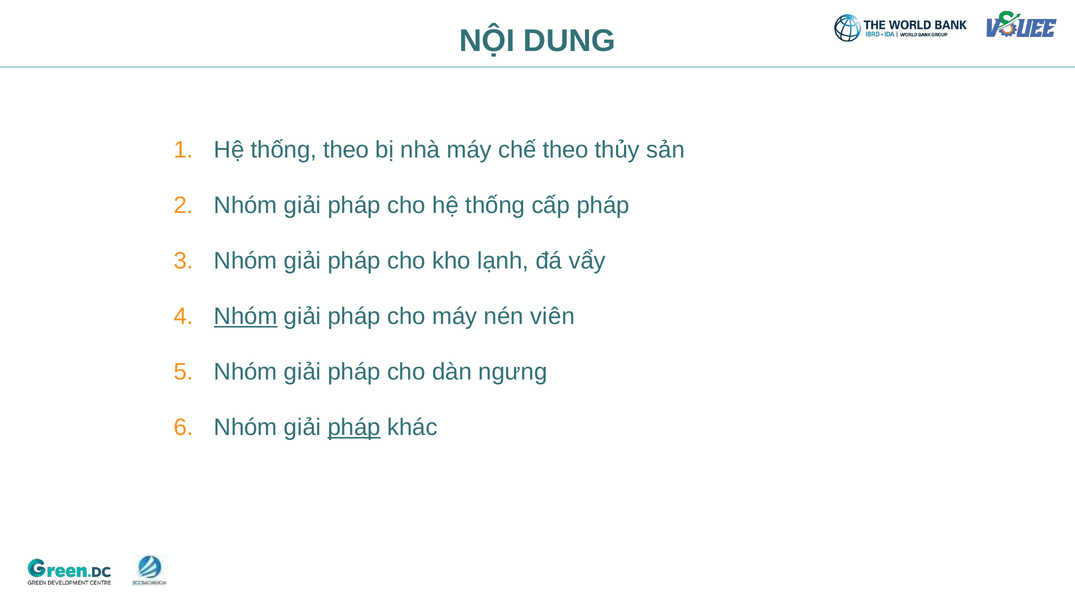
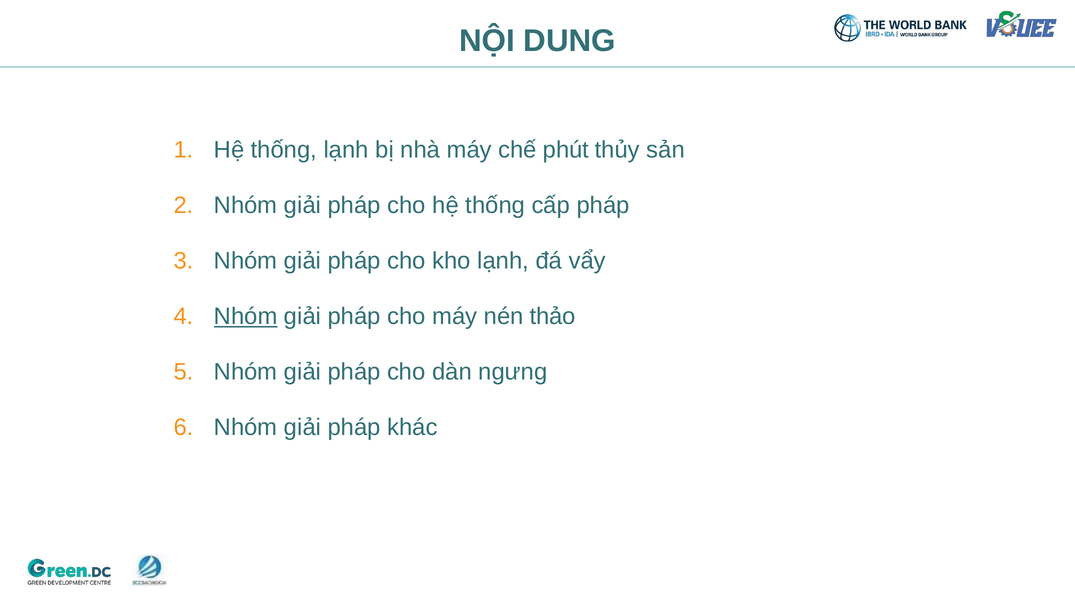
thống theo: theo -> lạnh (346, 150)
chế theo: theo -> phút (566, 150)
viên: viên -> thảo (553, 317)
pháp underline: present -> none (354, 428)
